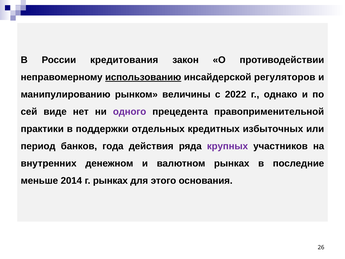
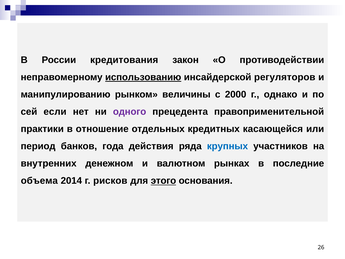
2022: 2022 -> 2000 (236, 94)
виде: виде -> если (55, 112)
поддержки: поддержки -> отношение (102, 129)
избыточных: избыточных -> касающейся (273, 129)
крупных colour: purple -> blue (227, 146)
меньше: меньше -> объема (39, 181)
г рынках: рынках -> рисков (110, 181)
этого underline: none -> present (163, 181)
